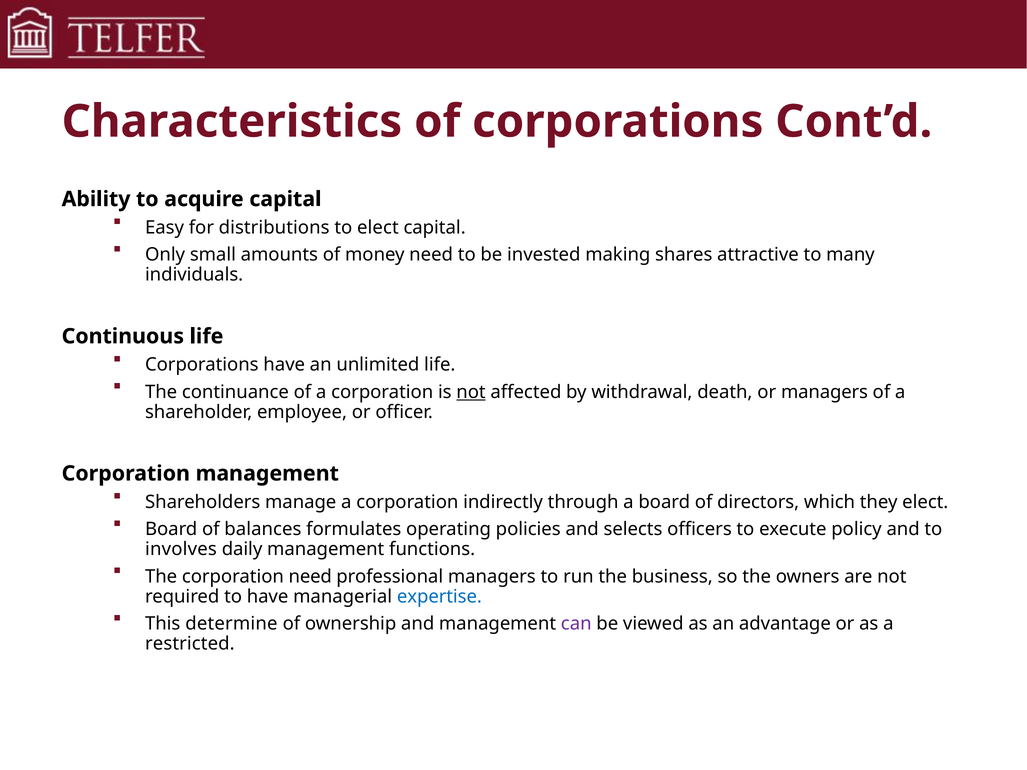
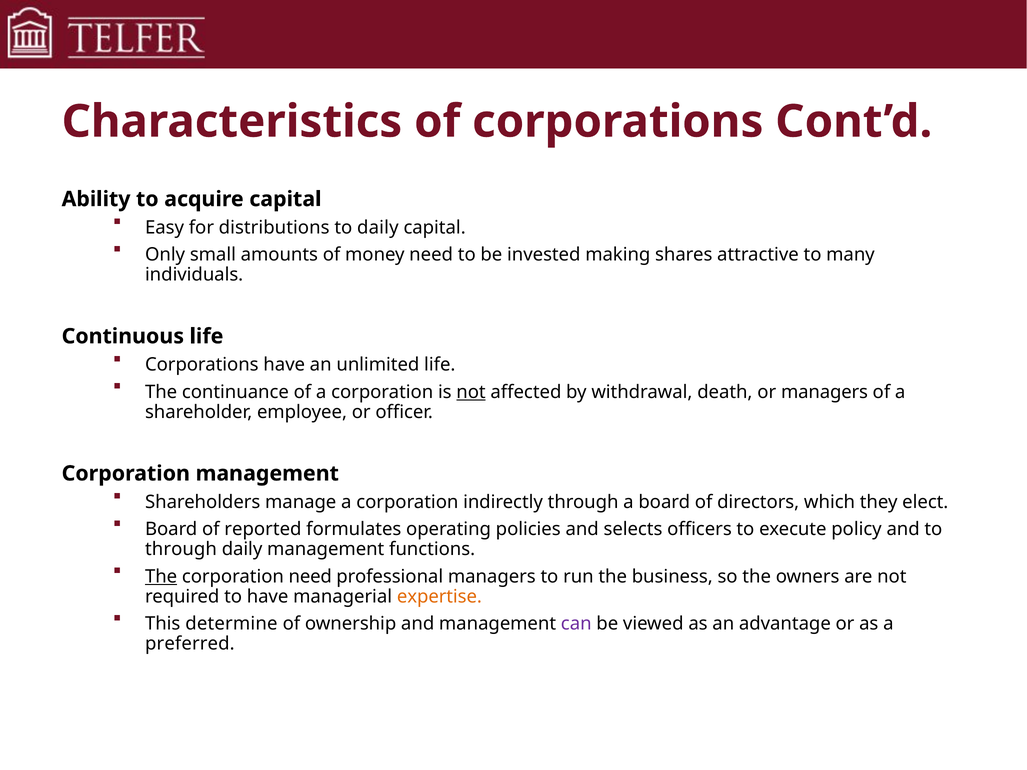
to elect: elect -> daily (378, 228)
balances: balances -> reported (263, 529)
involves: involves -> through (181, 549)
The underline: none -> present (161, 577)
expertise colour: blue -> orange (439, 597)
restricted: restricted -> preferred (190, 644)
